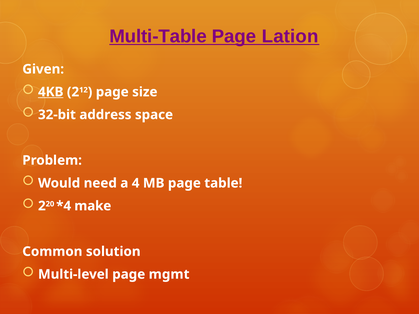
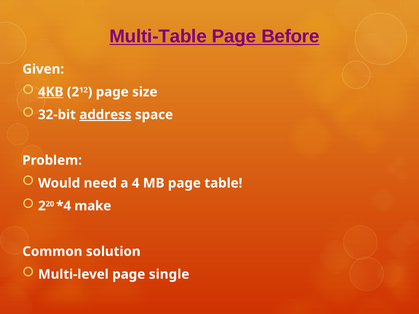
Lation: Lation -> Before (290, 36)
address underline: none -> present (105, 115)
mgmt: mgmt -> single (169, 275)
